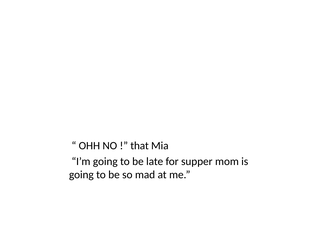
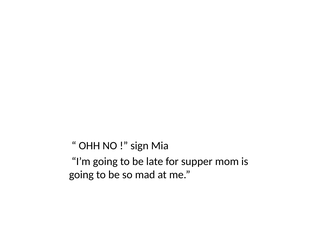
that: that -> sign (140, 146)
